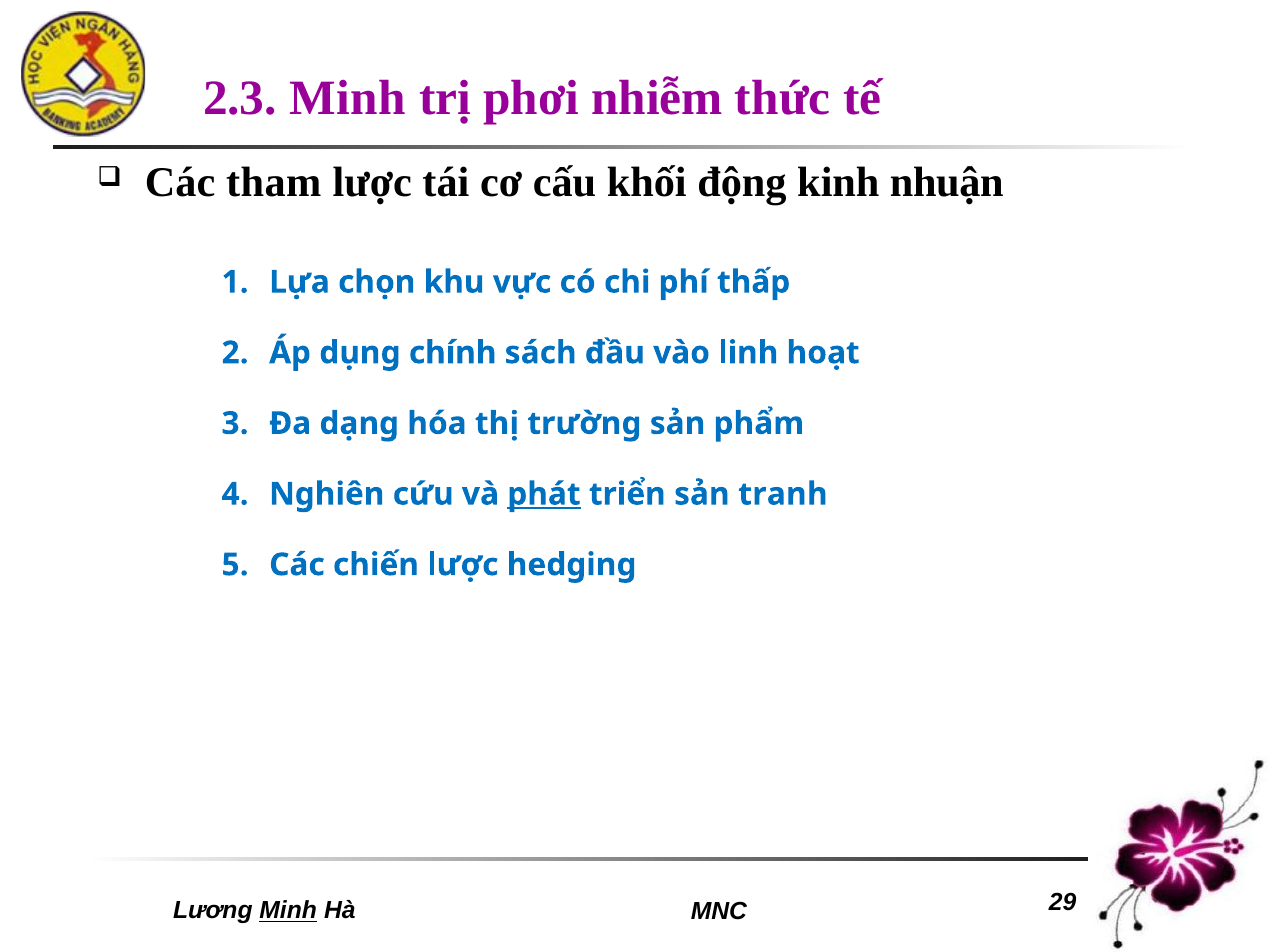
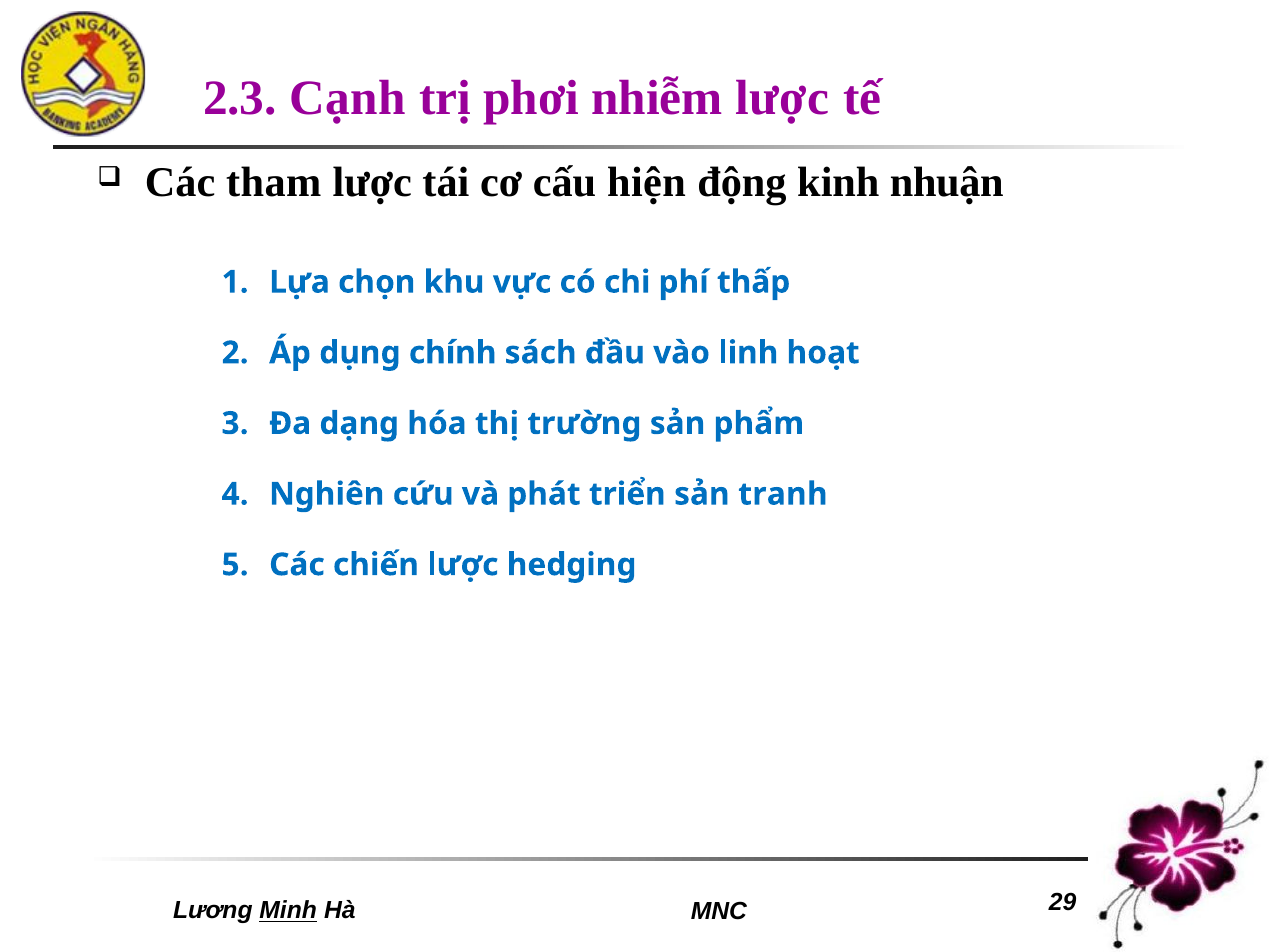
2.3 Minh: Minh -> Cạnh (348, 98)
nhiễm thức: thức -> lược (783, 98)
khối: khối -> hiện (646, 183)
phát underline: present -> none (544, 494)
